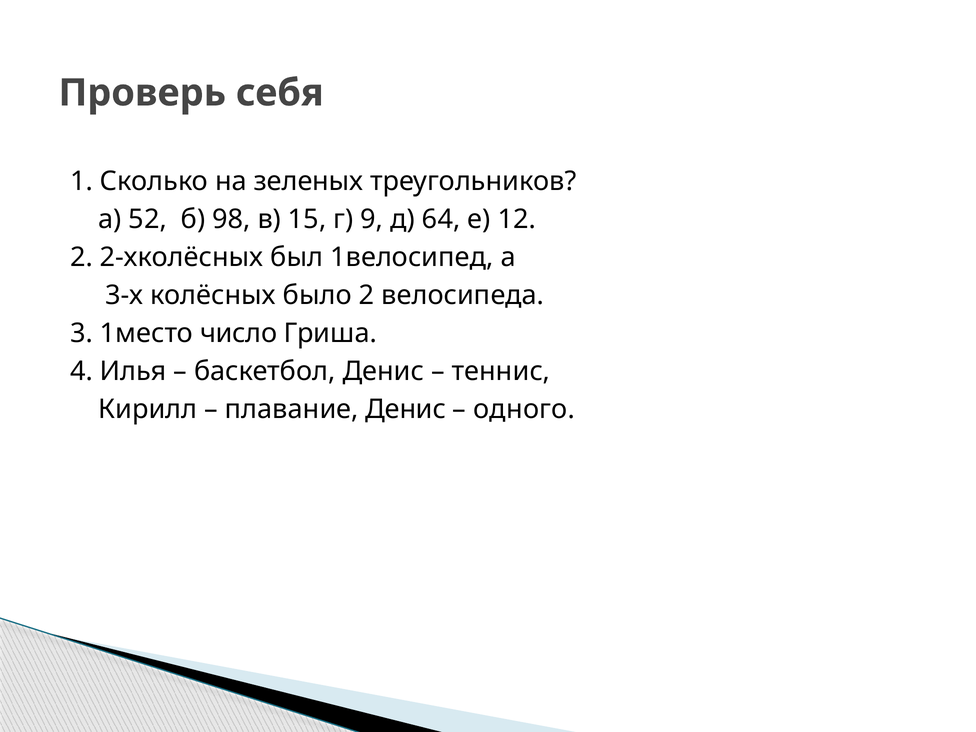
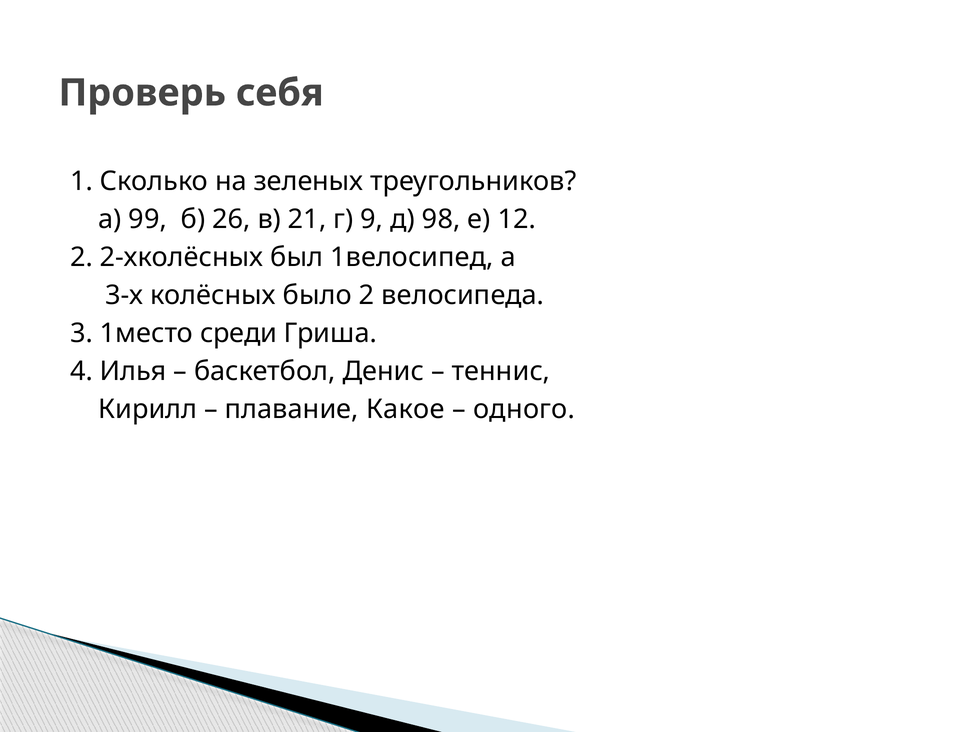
52: 52 -> 99 (148, 219)
98: 98 -> 26 (232, 219)
15: 15 -> 21 (307, 219)
64: 64 -> 98 (441, 219)
число: число -> среди (239, 333)
плавание Денис: Денис -> Какое (405, 409)
